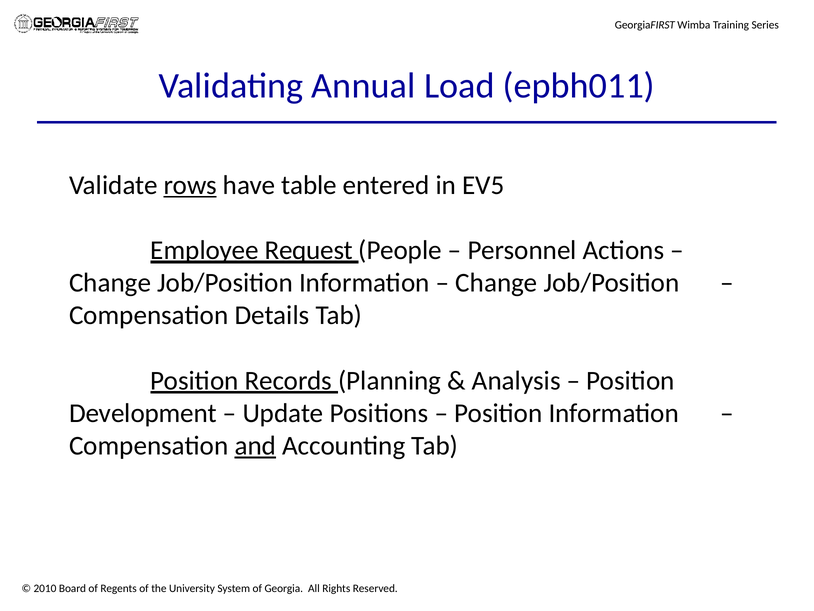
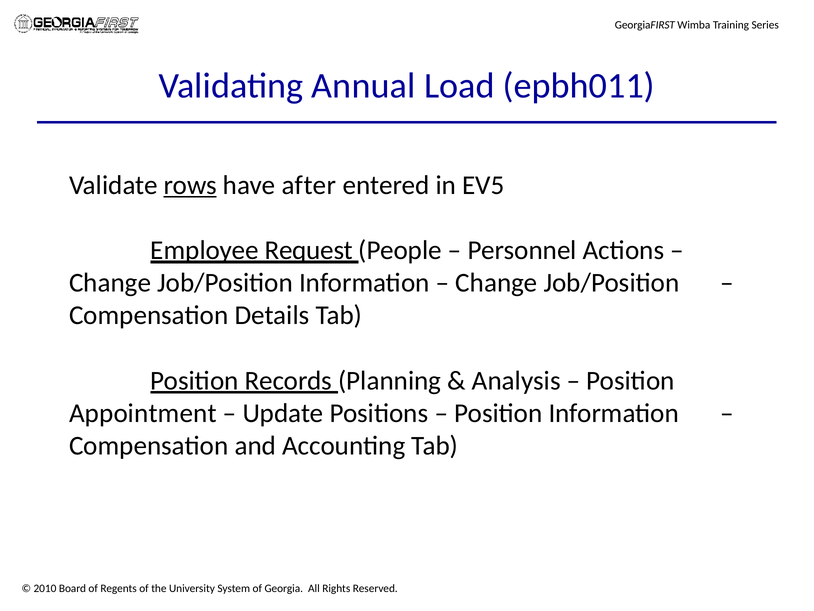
table: table -> after (309, 185)
Development: Development -> Appointment (143, 413)
and underline: present -> none (255, 445)
